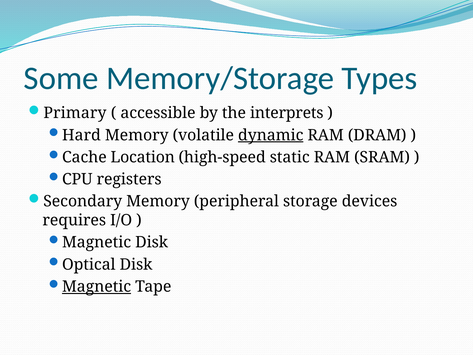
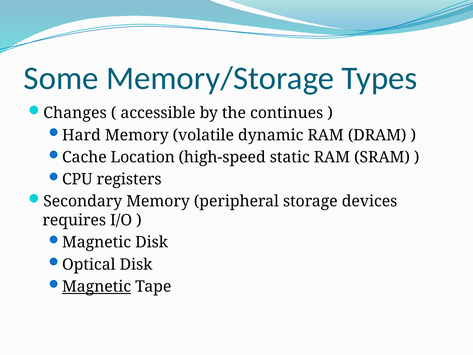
Primary: Primary -> Changes (75, 113)
interprets: interprets -> continues (287, 113)
dynamic underline: present -> none (271, 135)
